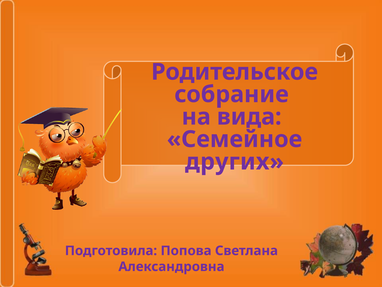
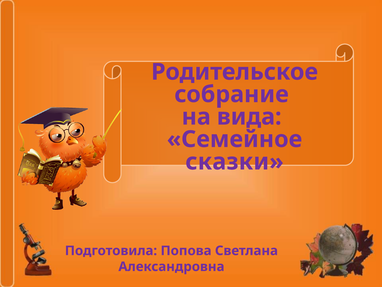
других: других -> сказки (234, 161)
